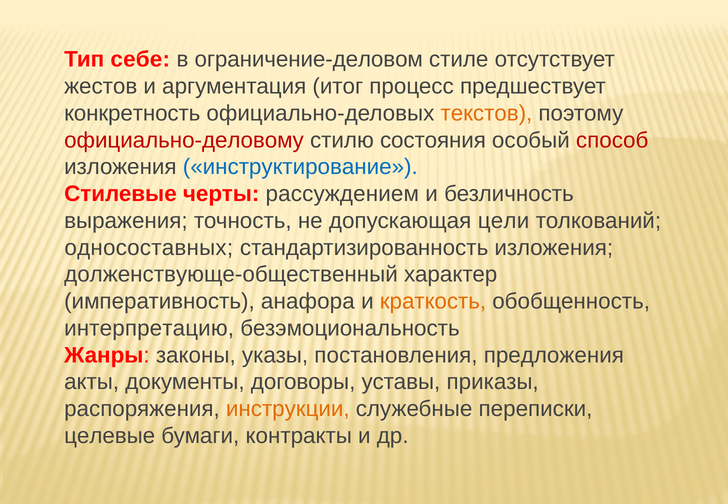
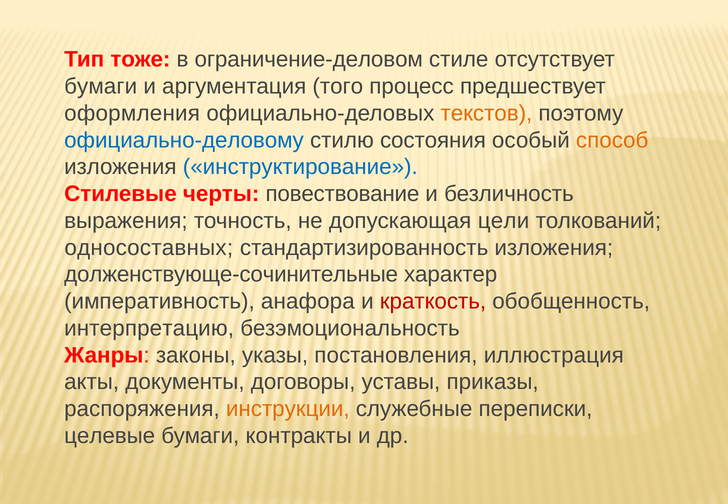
себе: себе -> тоже (140, 60)
жестов: жестов -> бумаги (101, 86)
итог: итог -> того (338, 86)
конкретность: конкретность -> оформления (132, 113)
официально-деловому colour: red -> blue (184, 140)
способ colour: red -> orange (612, 140)
рассуждением: рассуждением -> повествование (342, 194)
долженствующе-общественный: долженствующе-общественный -> долженствующе-сочинительные (231, 275)
краткость colour: orange -> red (433, 301)
предложения: предложения -> иллюстрация (554, 355)
